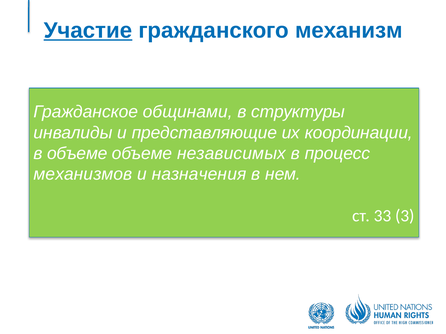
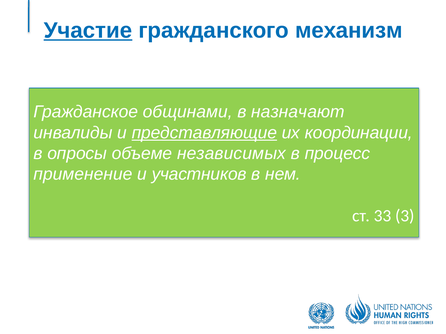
структуры: структуры -> назначают (298, 112)
представляющие underline: none -> present (204, 133)
в объеме: объеме -> опросы (77, 154)
механизмов: механизмов -> применение (83, 174)
назначения: назначения -> участников (199, 174)
